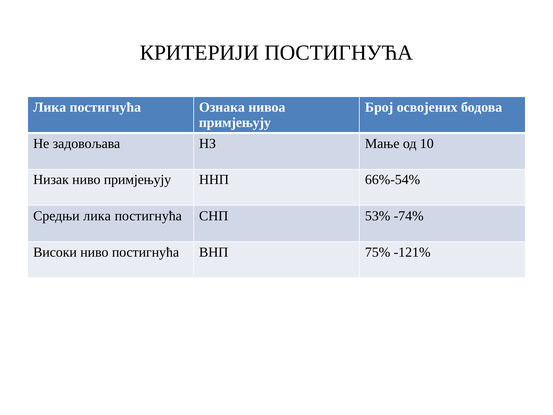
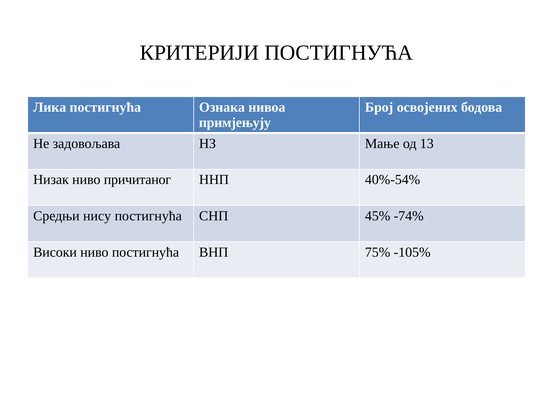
10: 10 -> 13 (427, 143)
ниво примјењују: примјењују -> причитаног (137, 180)
66%-54%: 66%-54% -> 40%-54% (393, 180)
ликa: ликa -> нису (97, 216)
53%: 53% -> 45% (378, 216)
-121%: -121% -> -105% (412, 252)
